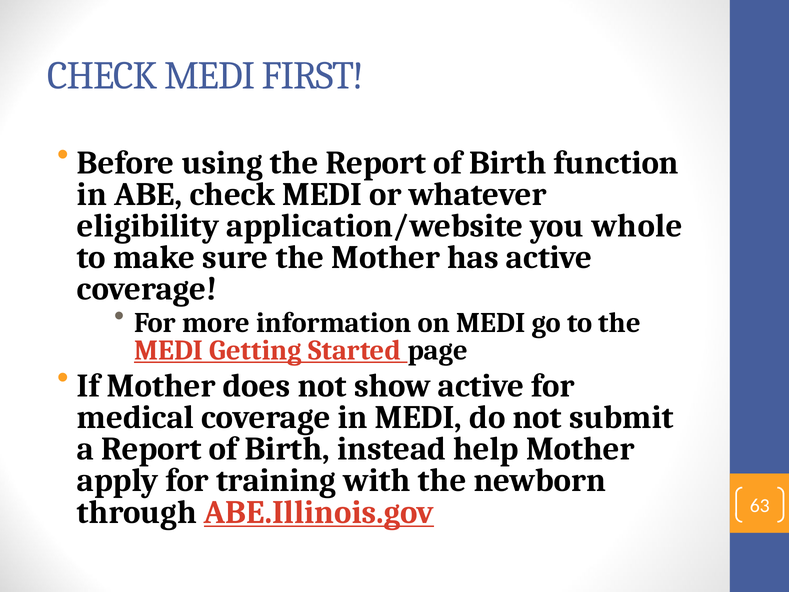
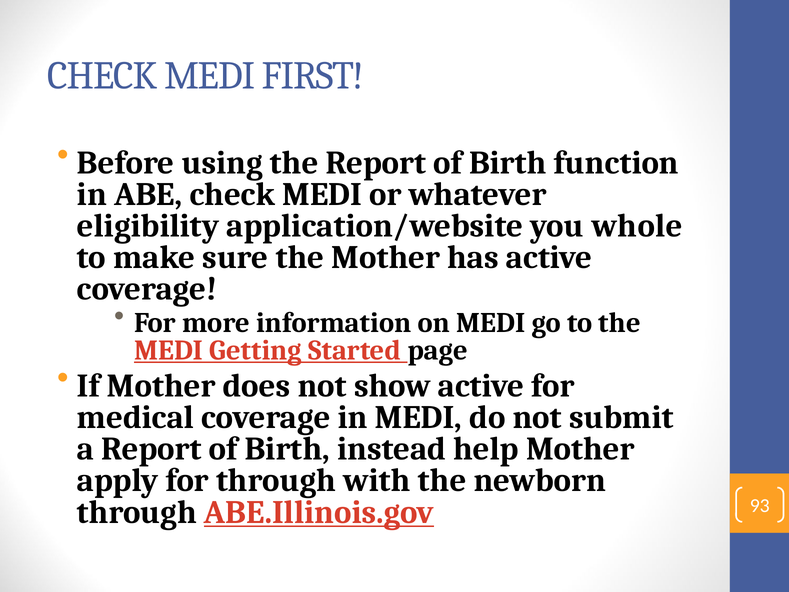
for training: training -> through (276, 480)
63: 63 -> 93 (760, 506)
